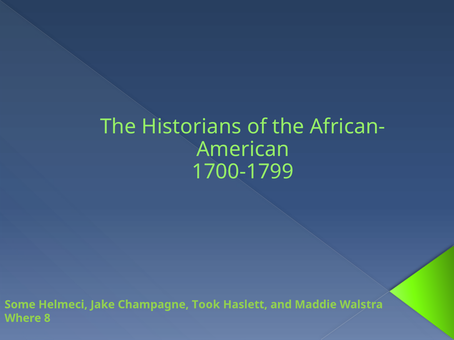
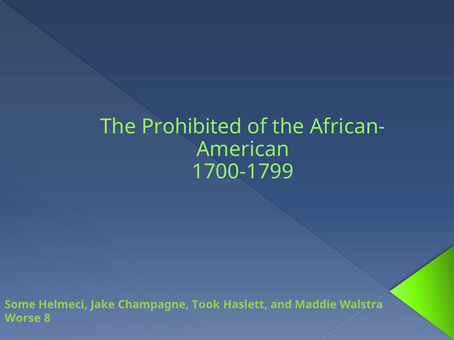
Historians: Historians -> Prohibited (192, 127)
Where: Where -> Worse (23, 319)
